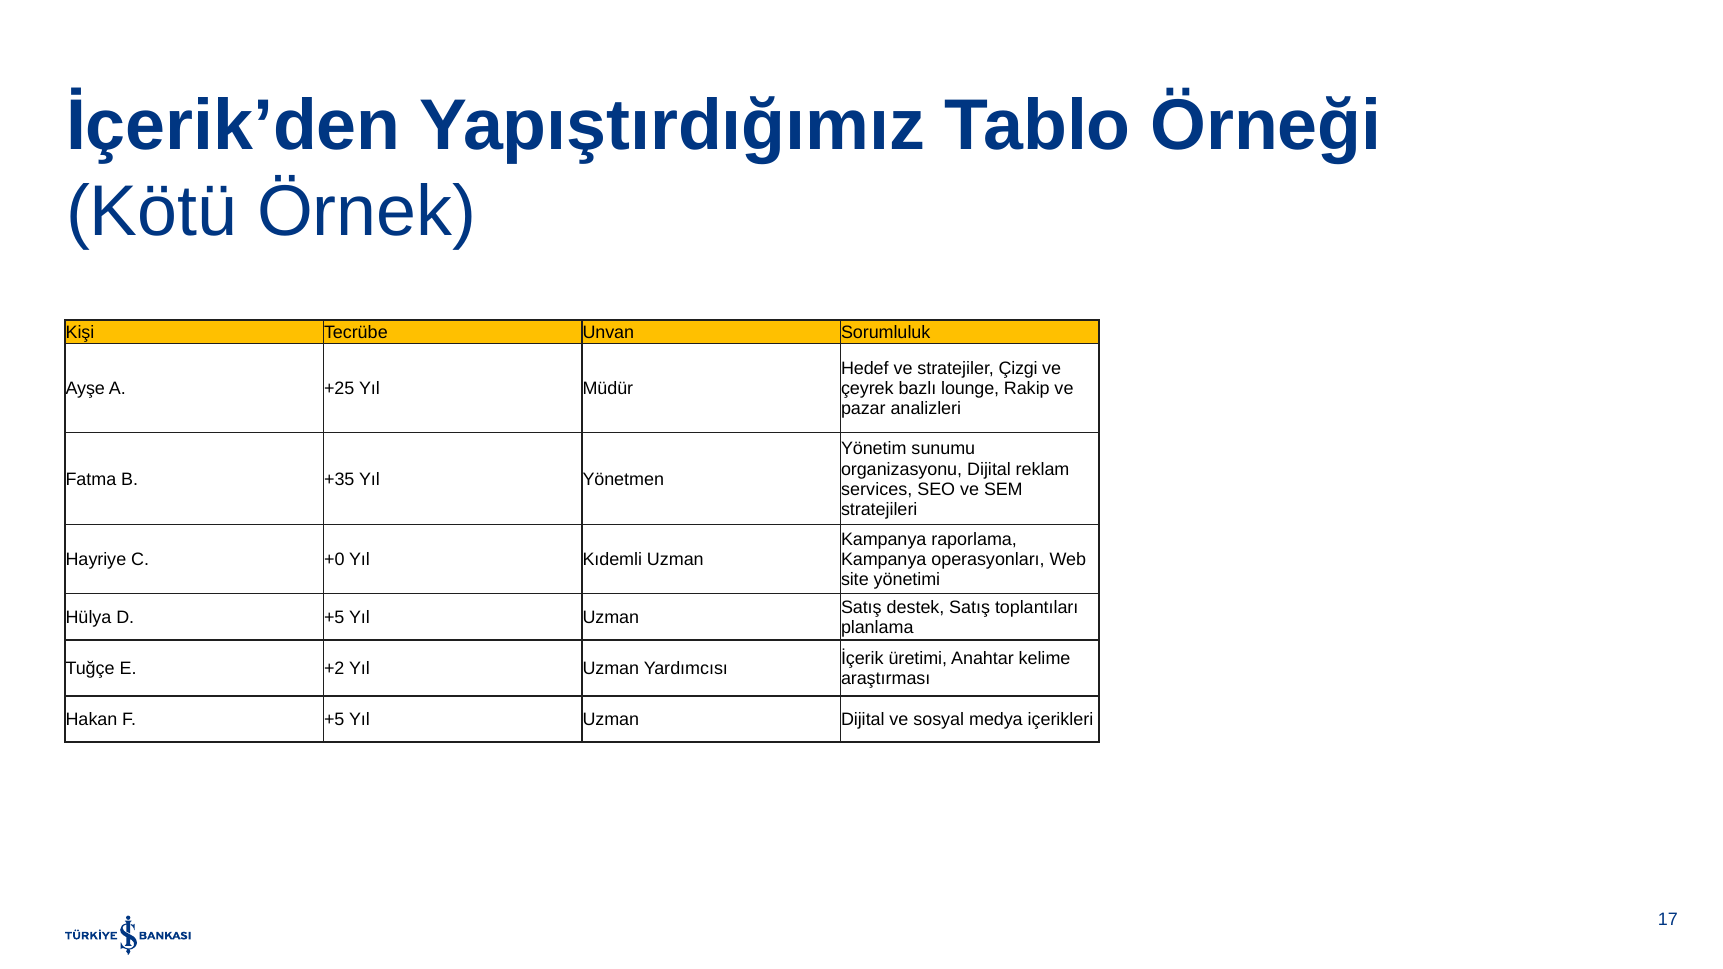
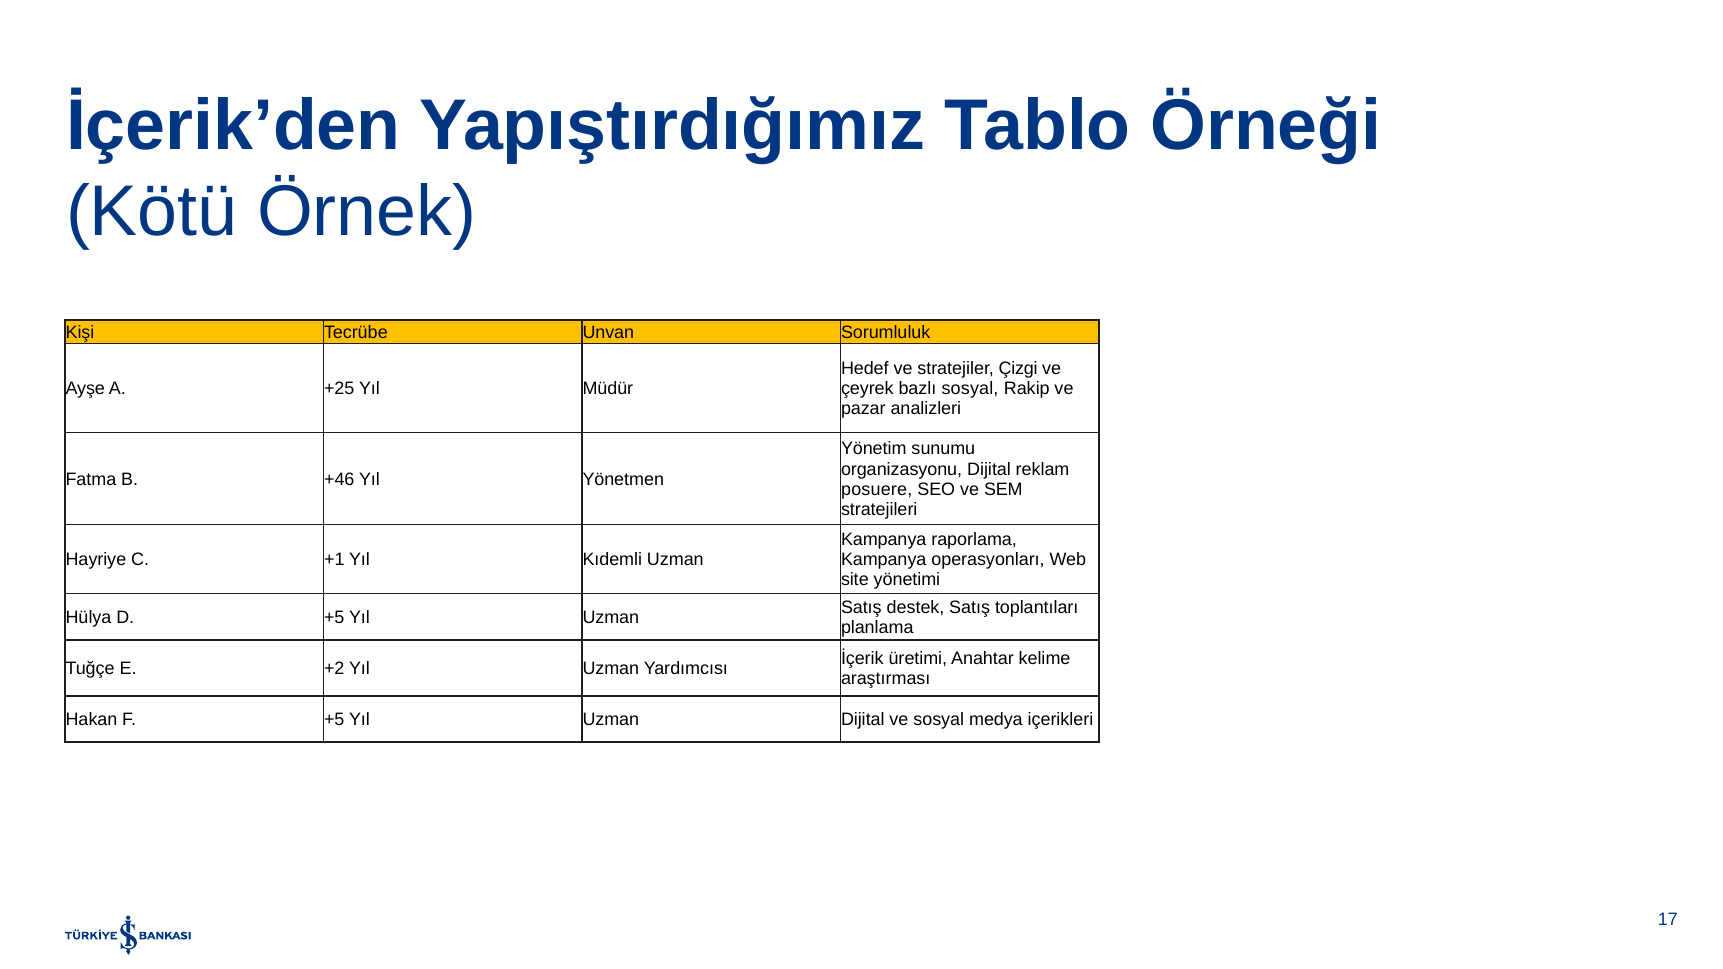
bazlı lounge: lounge -> sosyal (970, 389)
+35: +35 -> +46 (339, 479)
services: services -> posuere (877, 489)
+0: +0 -> +1 (334, 560)
